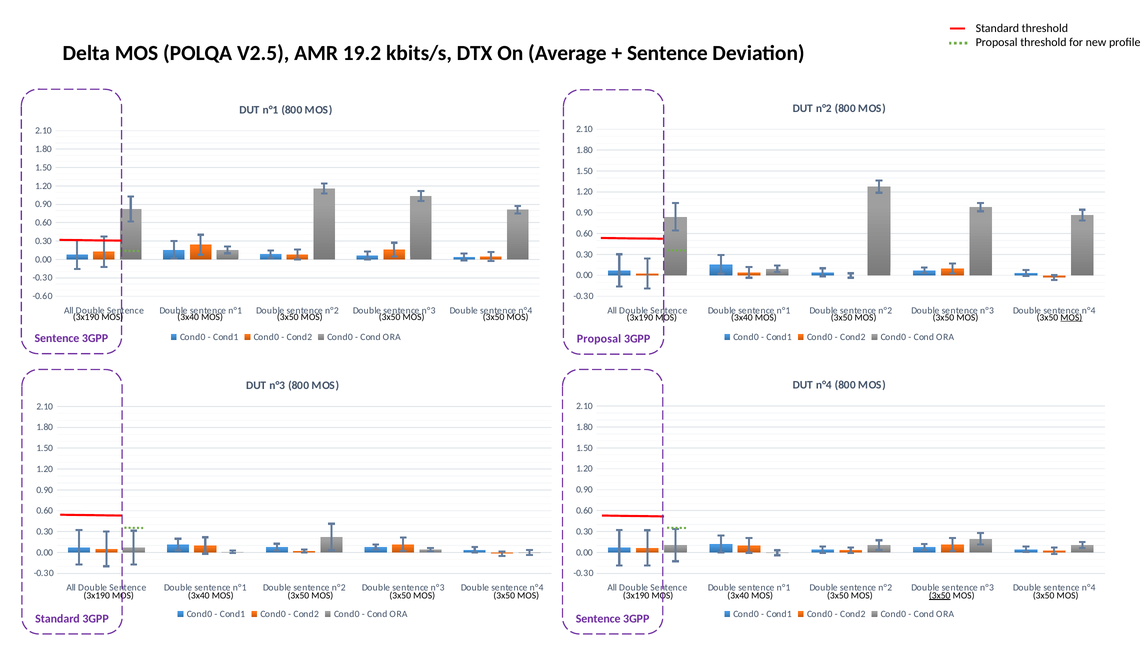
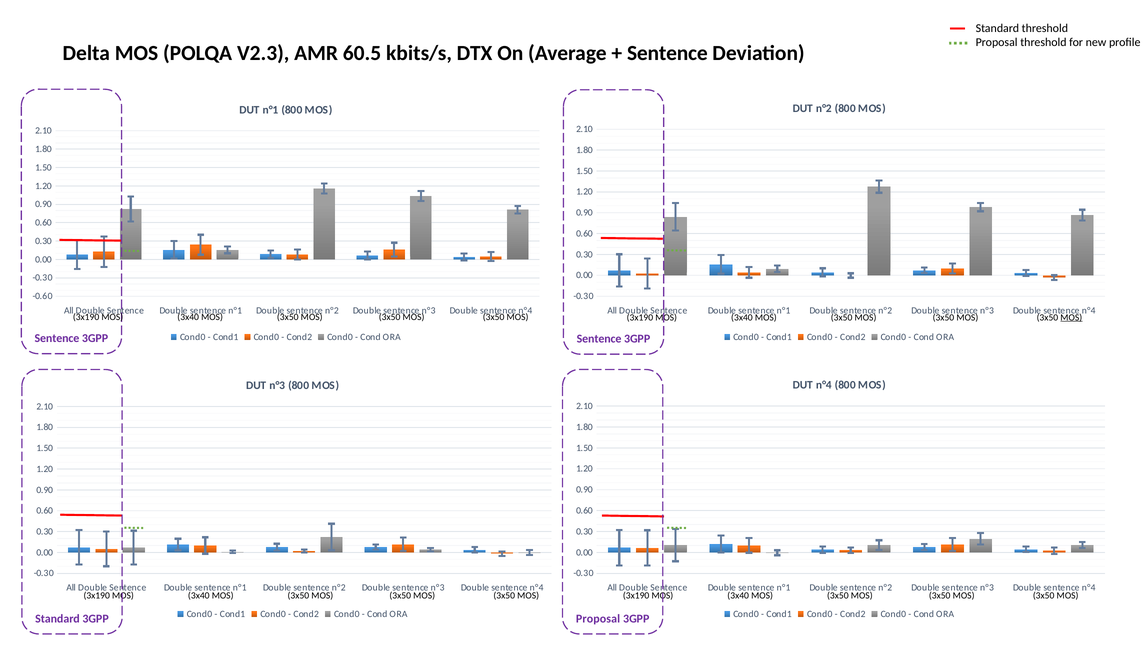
V2.5: V2.5 -> V2.3 (263, 53)
19.2: 19.2 -> 60.5 (362, 53)
Proposal: Proposal -> Sentence (599, 339)
3x50 underline: present -> none (940, 595)
Sentence: Sentence -> Proposal (598, 618)
